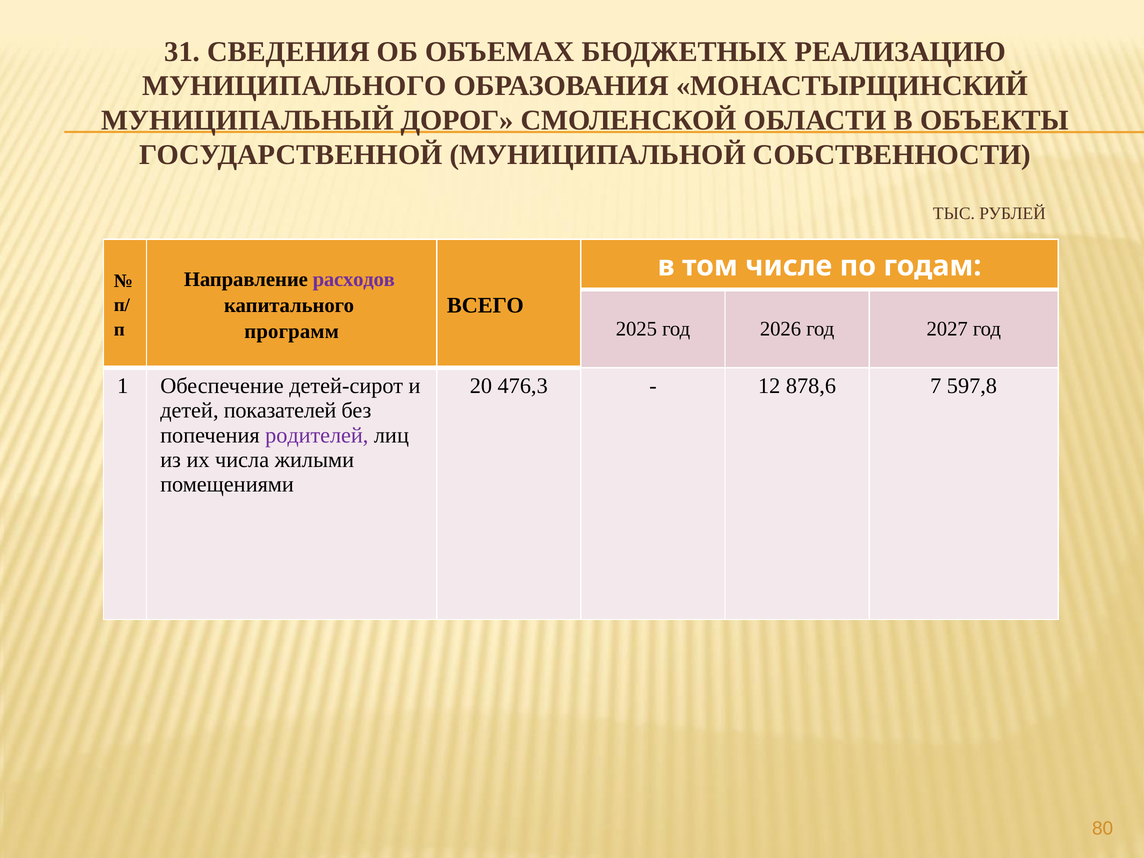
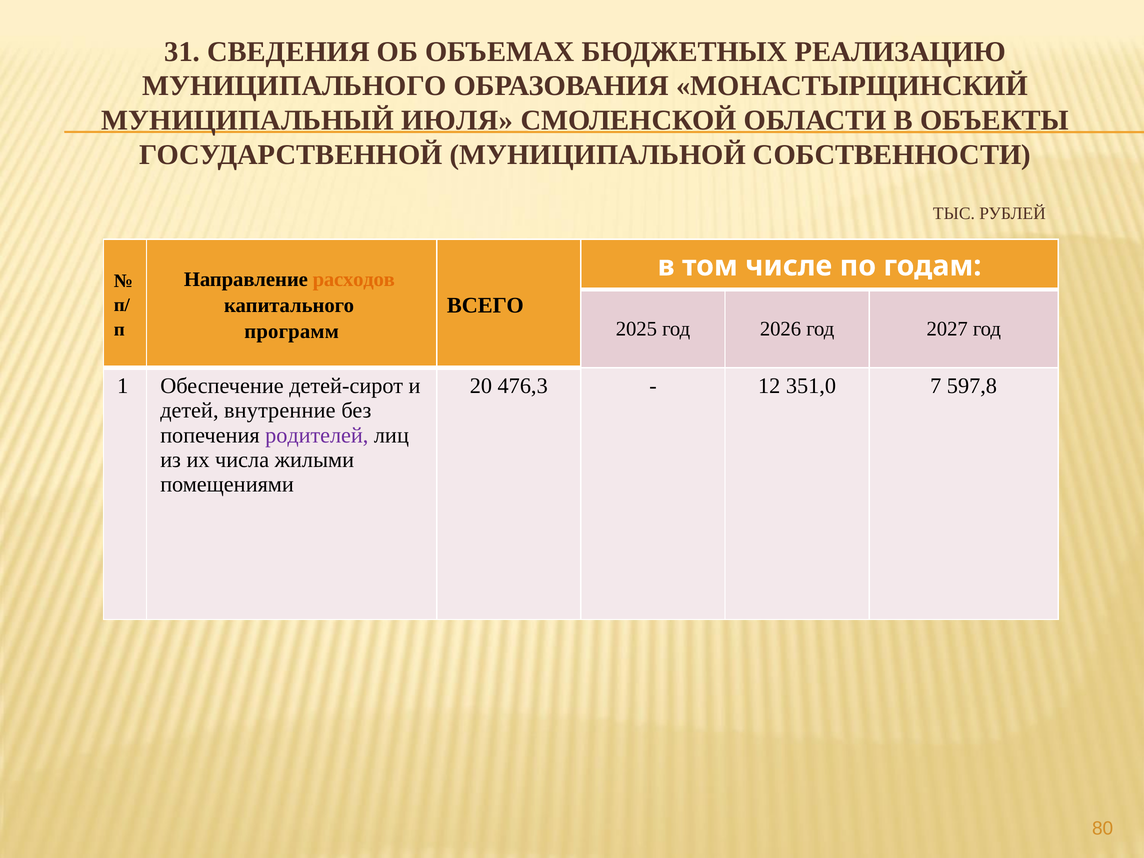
ДОРОГ: ДОРОГ -> ИЮЛЯ (457, 120)
расходов colour: purple -> orange (354, 279)
878,6: 878,6 -> 351,0 (811, 386)
показателей: показателей -> внутренние (280, 411)
